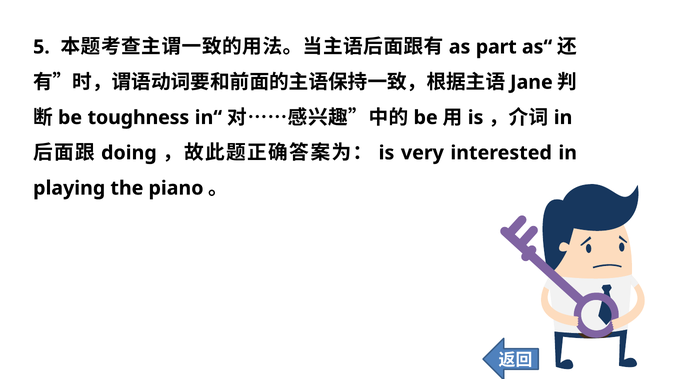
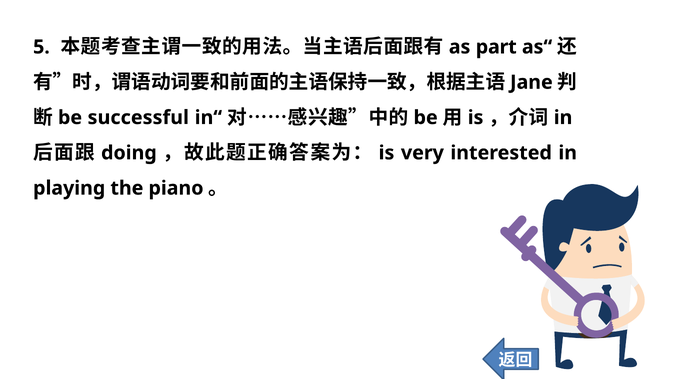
toughness: toughness -> successful (138, 118)
